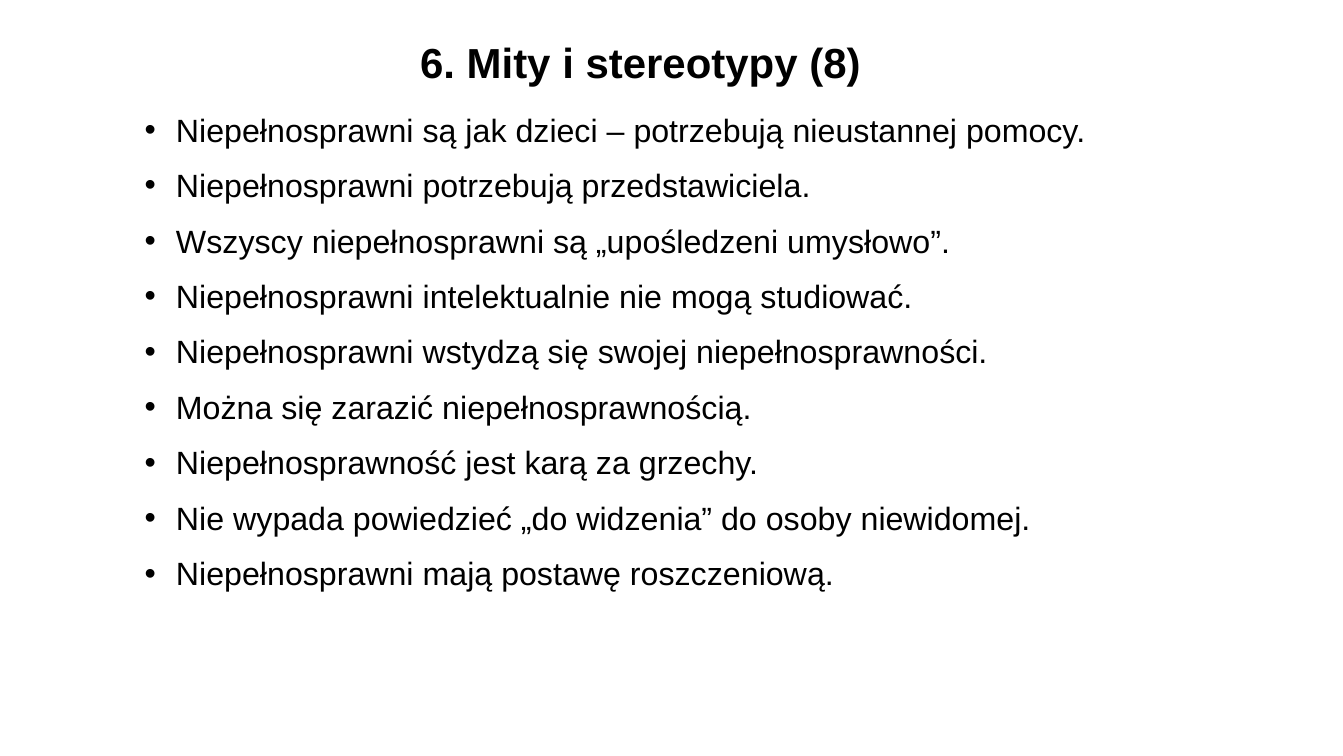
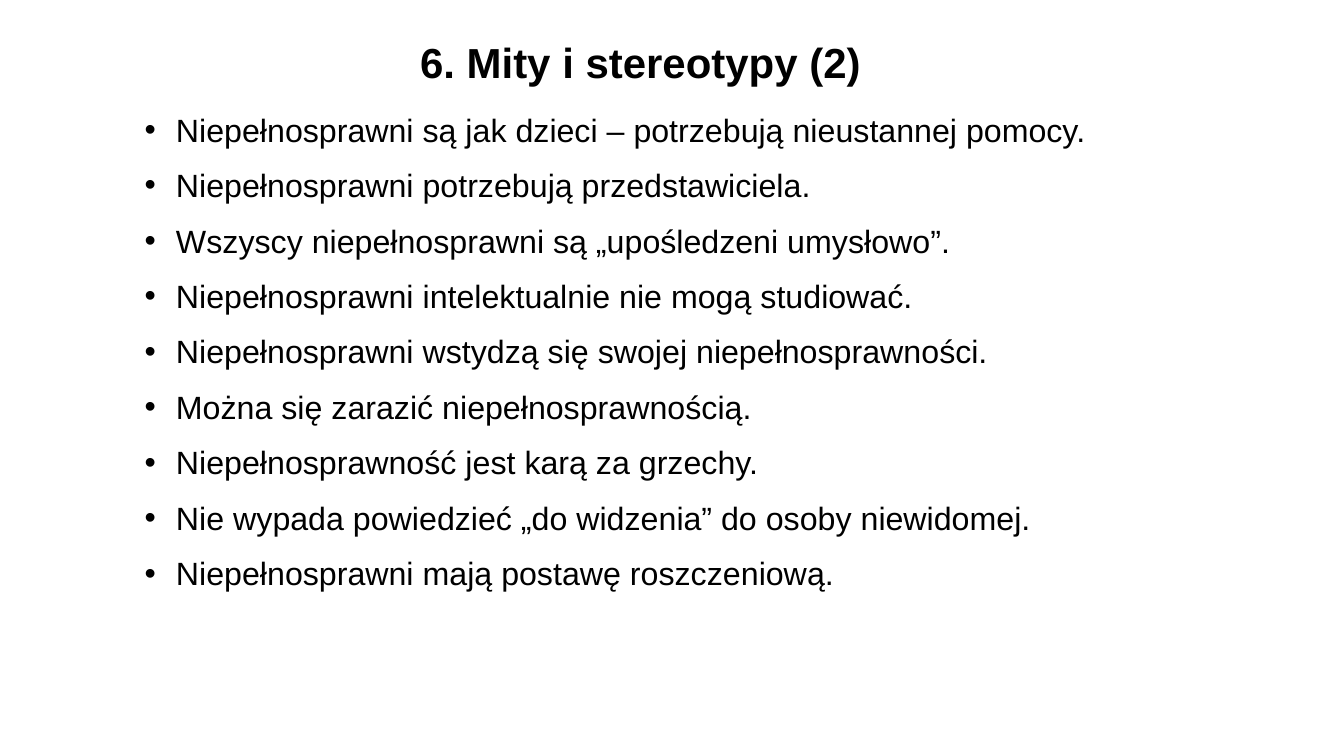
8: 8 -> 2 (835, 65)
